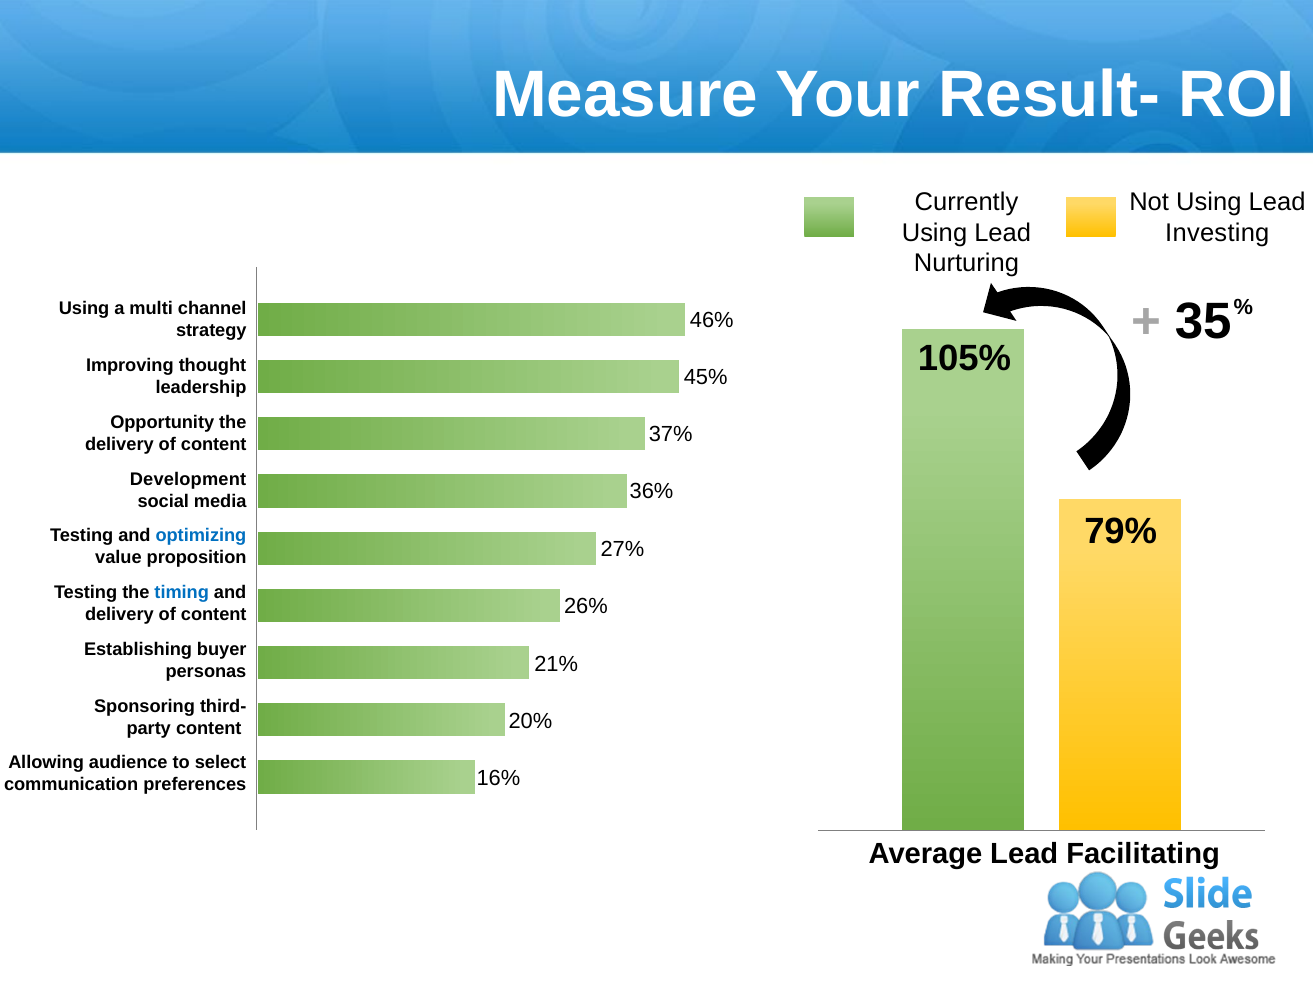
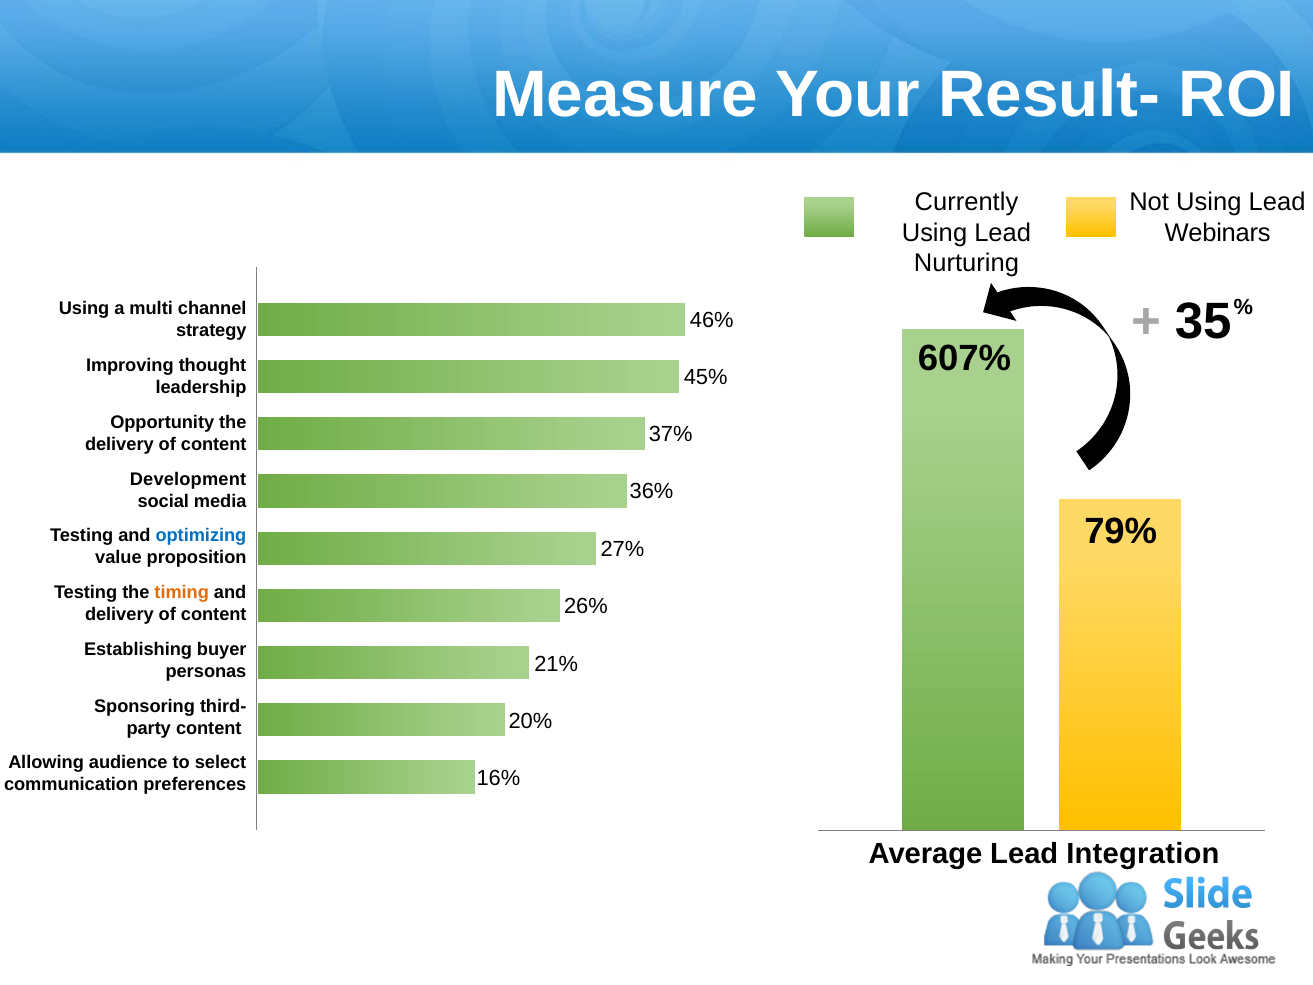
Investing: Investing -> Webinars (1218, 233)
105%: 105% -> 607% (964, 358)
timing colour: blue -> orange (182, 592)
Facilitating: Facilitating -> Integration (1143, 854)
